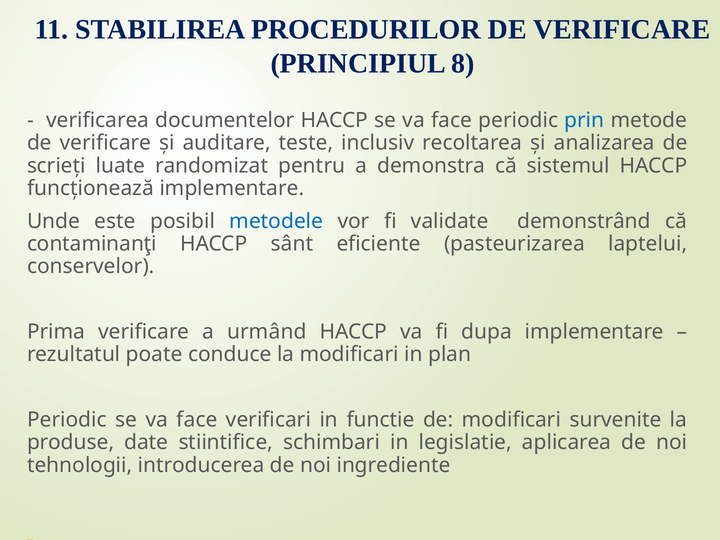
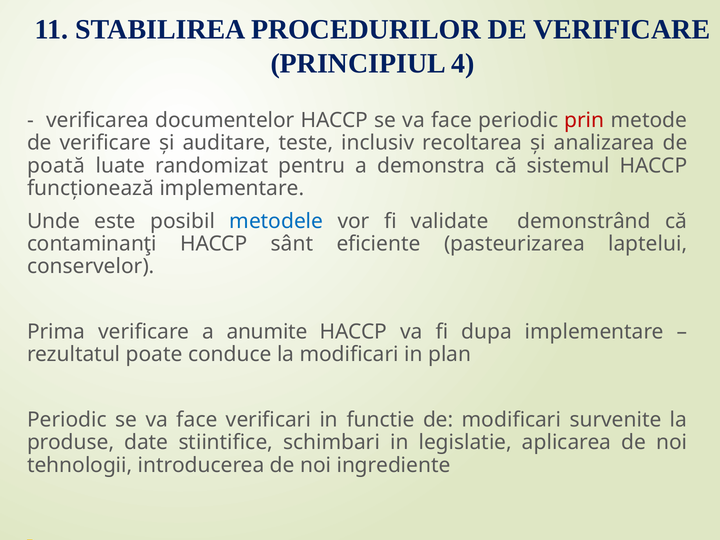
8: 8 -> 4 (463, 63)
prin colour: blue -> red (584, 120)
scrieți: scrieți -> poată (56, 166)
urmând: urmând -> anumite (267, 332)
